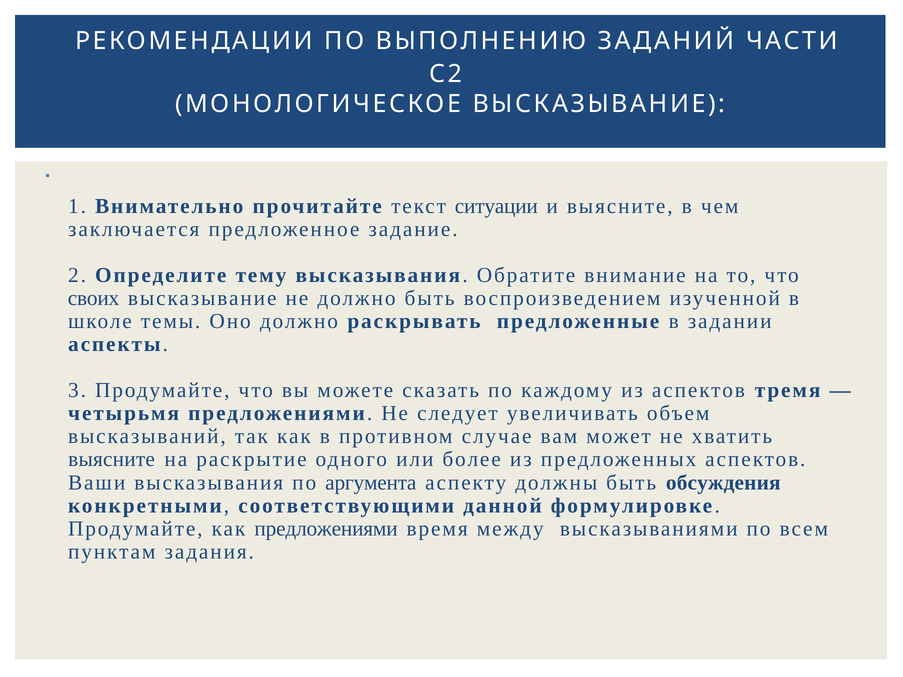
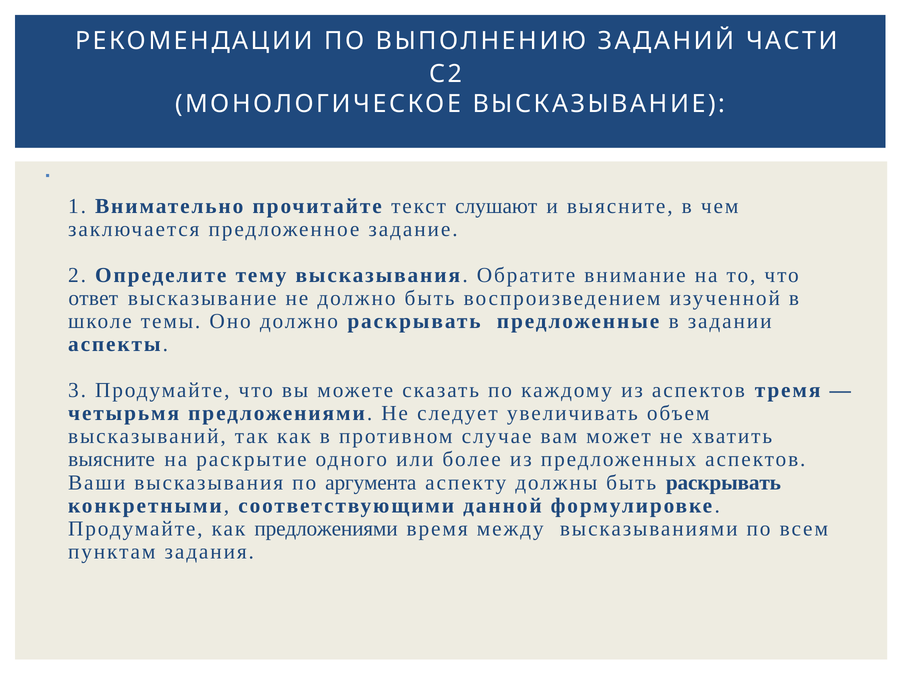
ситуации: ситуации -> слушают (496, 206)
своих: своих -> ответ (93, 298)
быть обсуждения: обсуждения -> раскрывать (723, 483)
